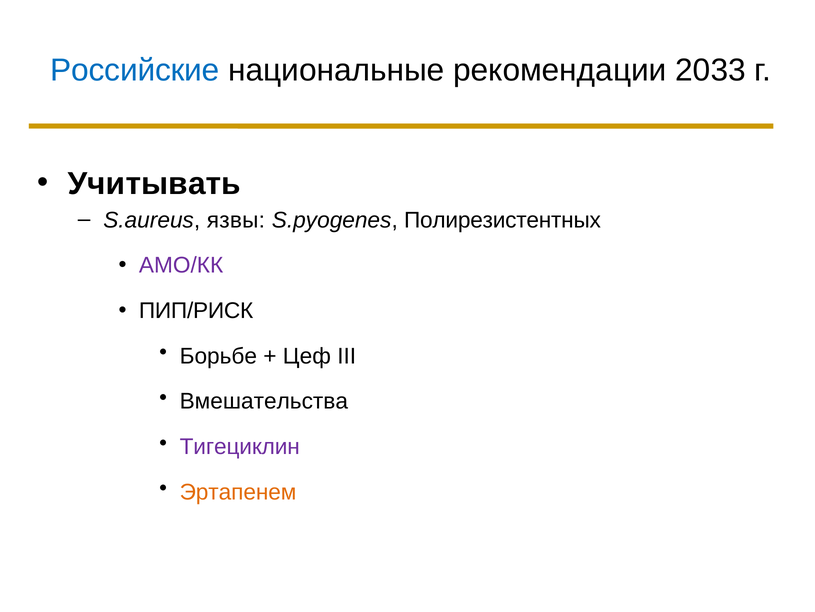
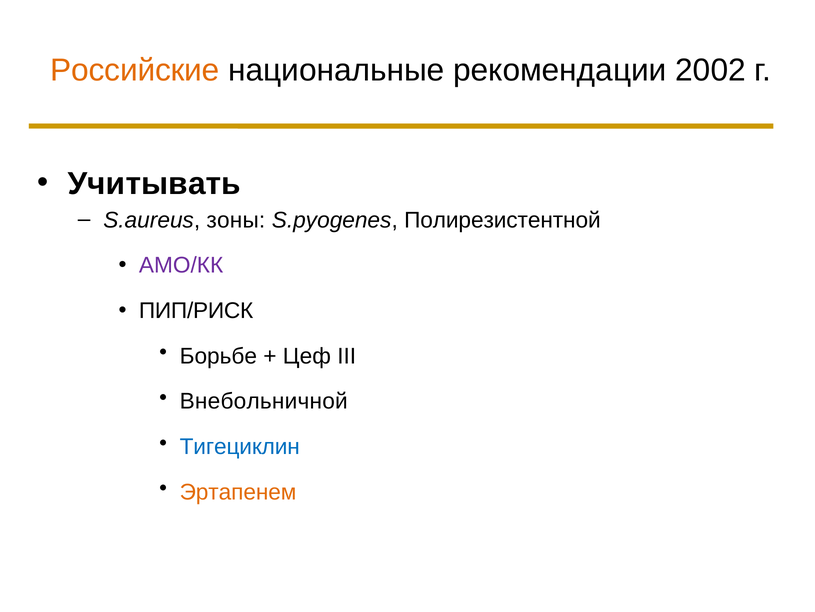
Российские colour: blue -> orange (135, 70)
2033: 2033 -> 2002 (711, 70)
язвы: язвы -> зоны (236, 220)
Полирезистентных: Полирезистентных -> Полирезистентной (502, 220)
Вмешательства: Вмешательства -> Внебольничной (264, 401)
Тигециклин colour: purple -> blue (240, 446)
